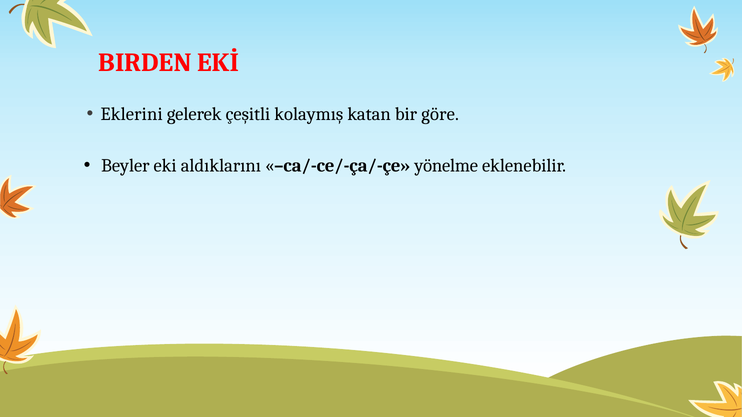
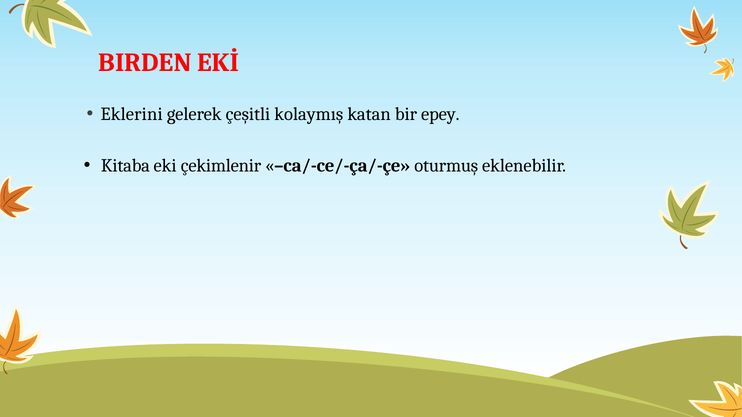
göre: göre -> epey (440, 114)
Beyler: Beyler -> Kitaba (125, 166)
aldıklarını: aldıklarını -> çekimlenir (221, 166)
yönelme: yönelme -> oturmuş (446, 166)
